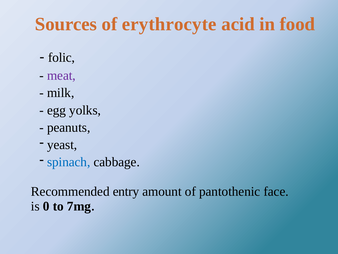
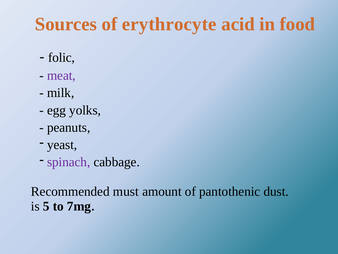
spinach colour: blue -> purple (69, 162)
entry: entry -> must (126, 191)
face: face -> dust (276, 191)
0: 0 -> 5 (46, 206)
